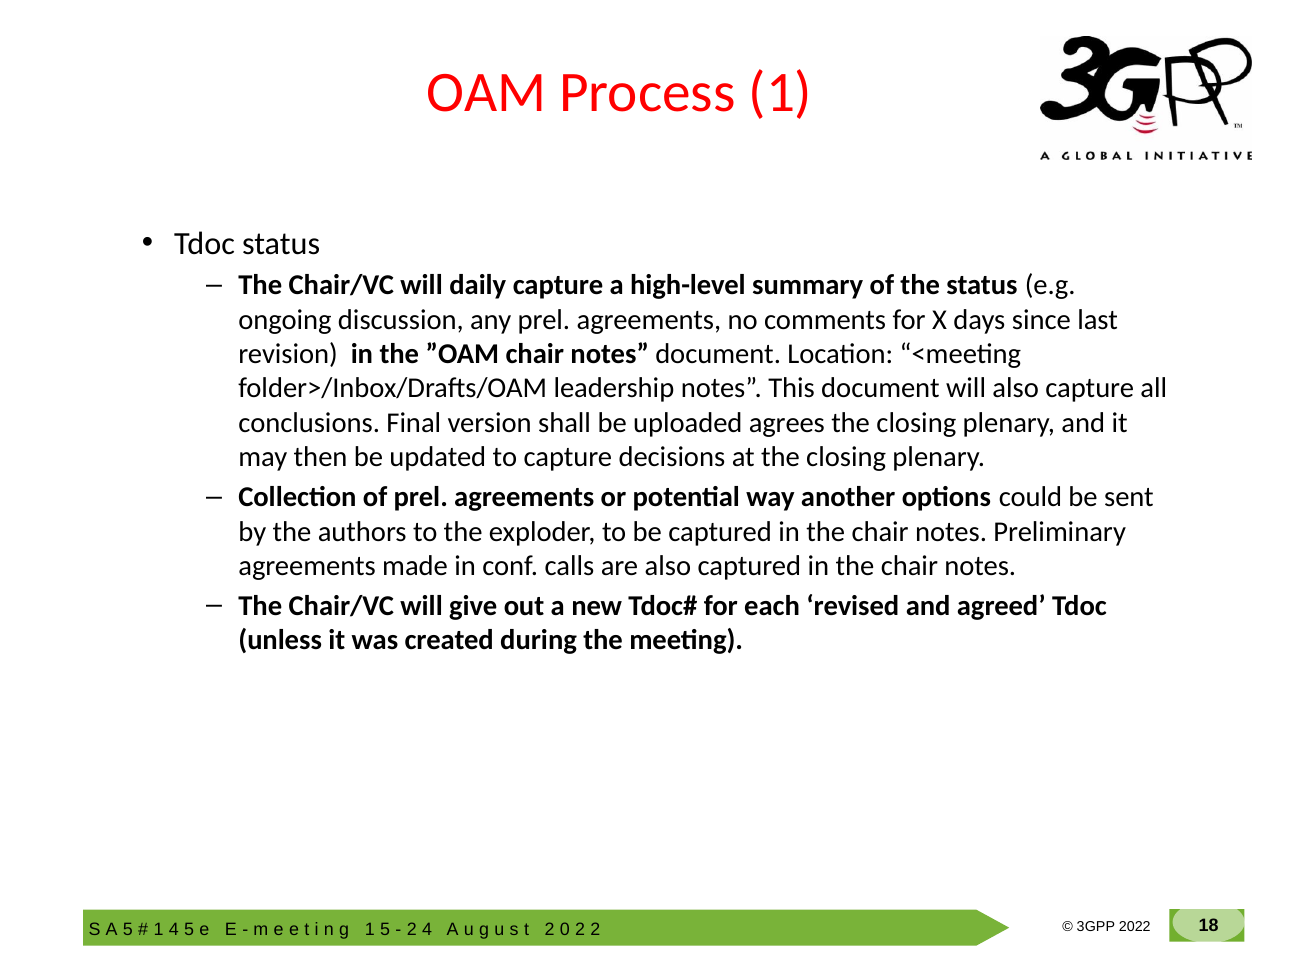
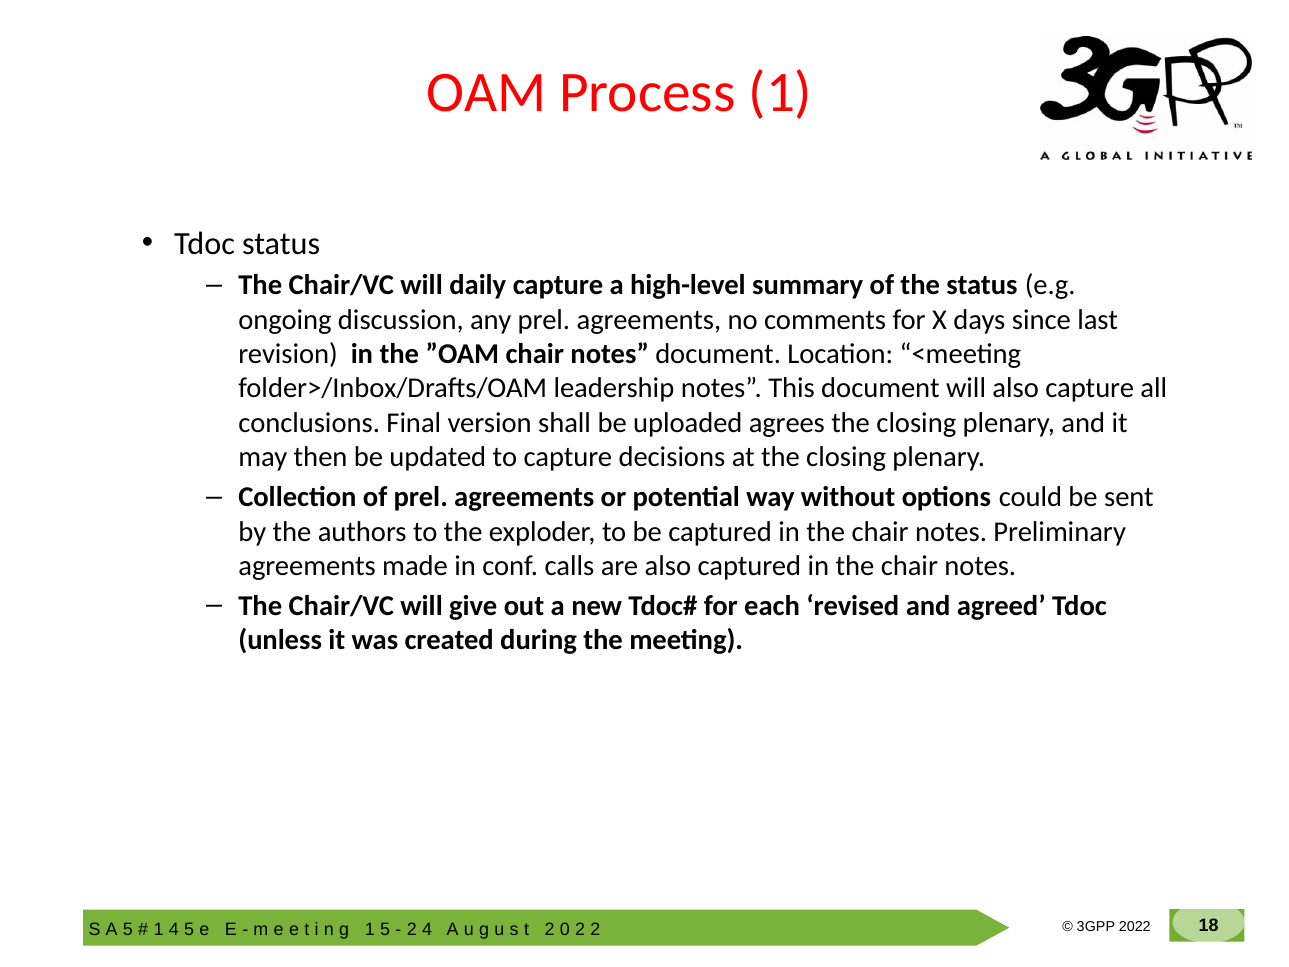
another: another -> without (848, 497)
